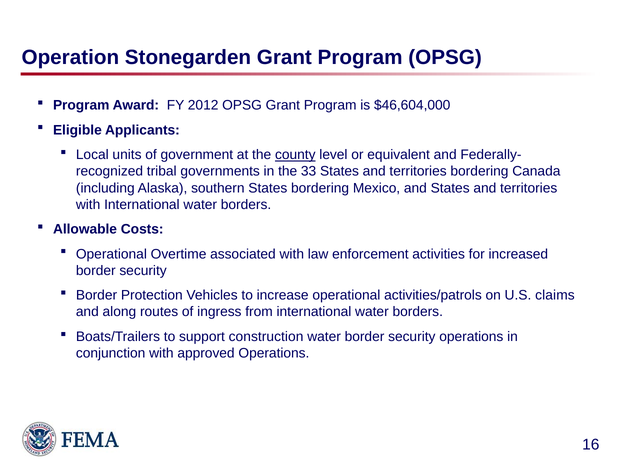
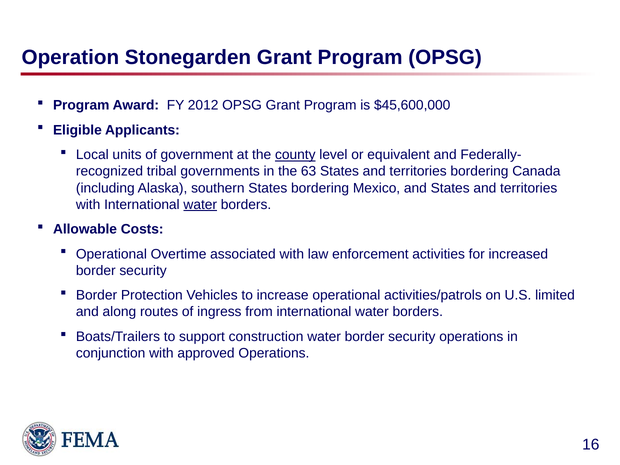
$46,604,000: $46,604,000 -> $45,600,000 (412, 105)
33: 33 -> 63 (309, 171)
water underline: none -> present (200, 204)
claims: claims -> limited (555, 295)
